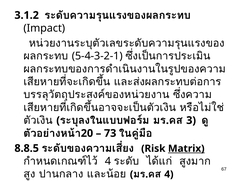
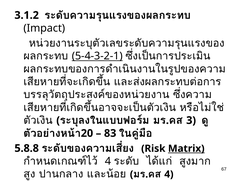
5-4-3-2-1 underline: none -> present (97, 56)
73: 73 -> 83 (110, 133)
8.8.5: 8.8.5 -> 5.8.8 (27, 148)
